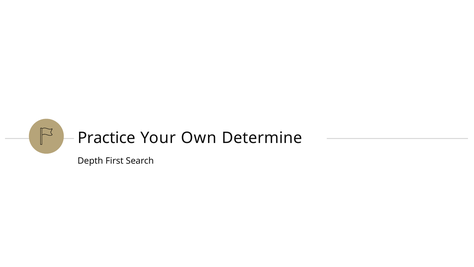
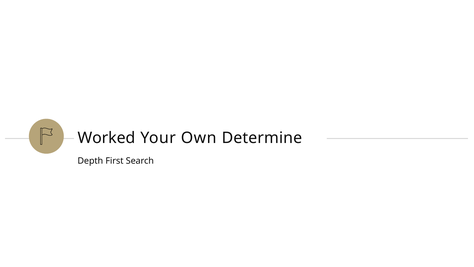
Practice: Practice -> Worked (106, 138)
